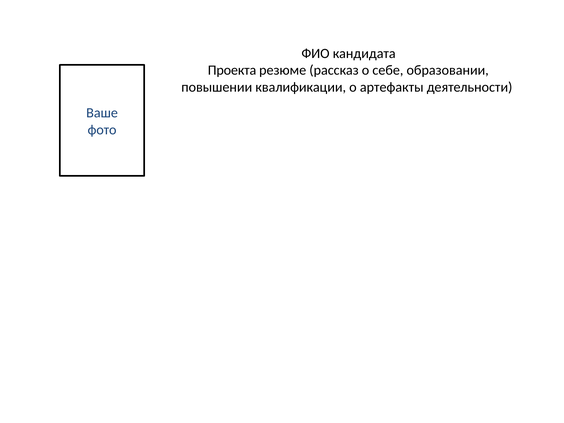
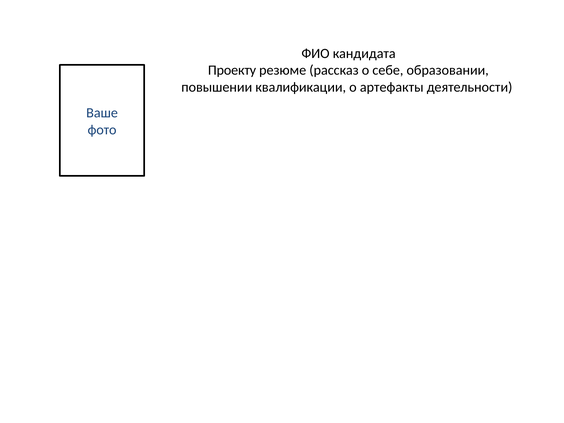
Проекта: Проекта -> Проекту (232, 70)
